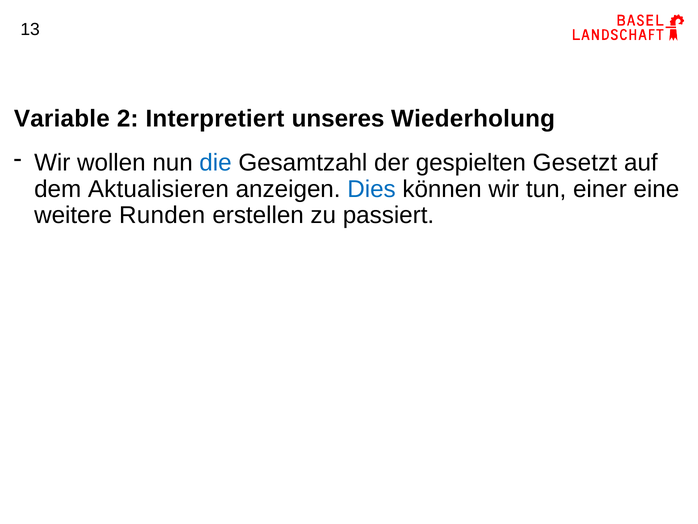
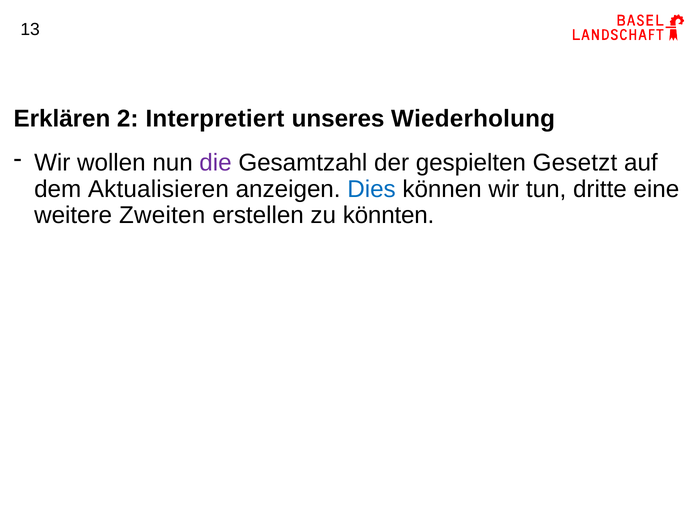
Variable: Variable -> Erklären (62, 119)
die colour: blue -> purple (216, 163)
einer: einer -> dritte (600, 189)
Runden: Runden -> Zweiten (162, 215)
passiert: passiert -> könnten (389, 215)
